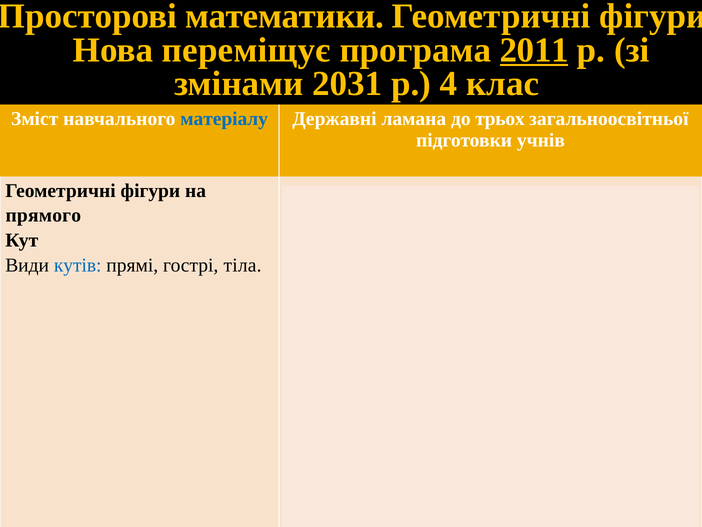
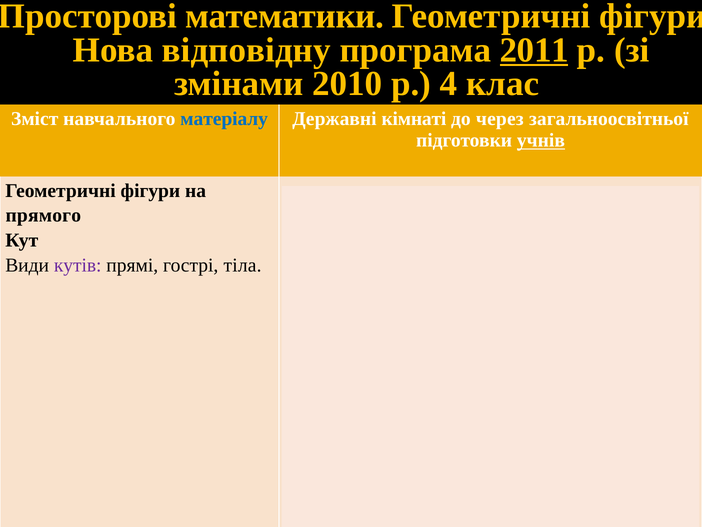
переміщує: переміщує -> відповідну (246, 50)
2031: 2031 -> 2010 (347, 84)
ламана: ламана -> кімнаті (414, 119)
трьох: трьох -> через (500, 119)
учнів underline: none -> present (541, 140)
кутів colour: blue -> purple (78, 265)
